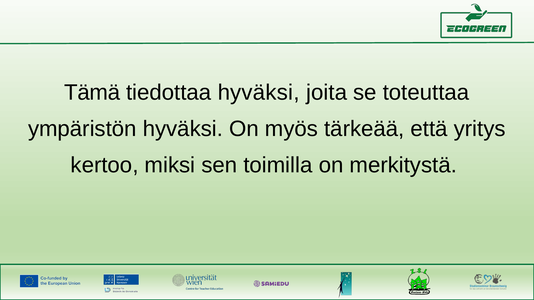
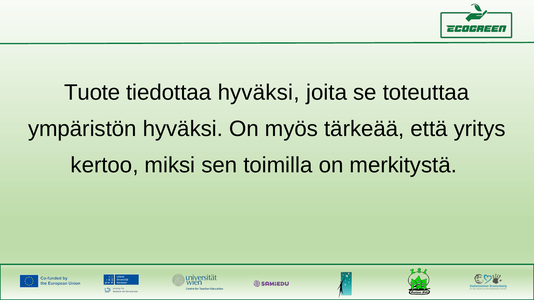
Tämä: Tämä -> Tuote (92, 93)
